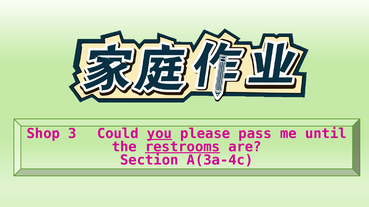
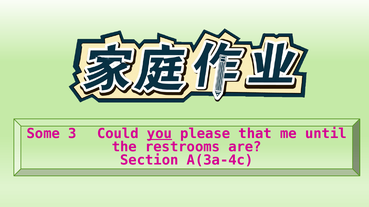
Shop: Shop -> Some (43, 134)
pass: pass -> that (255, 134)
restrooms underline: present -> none (183, 147)
